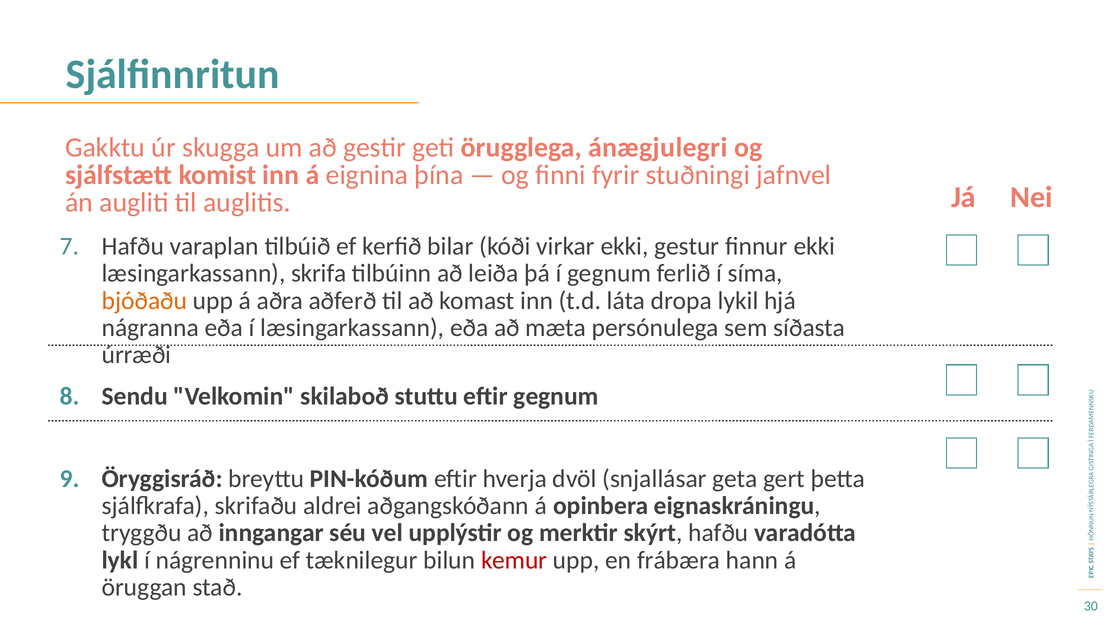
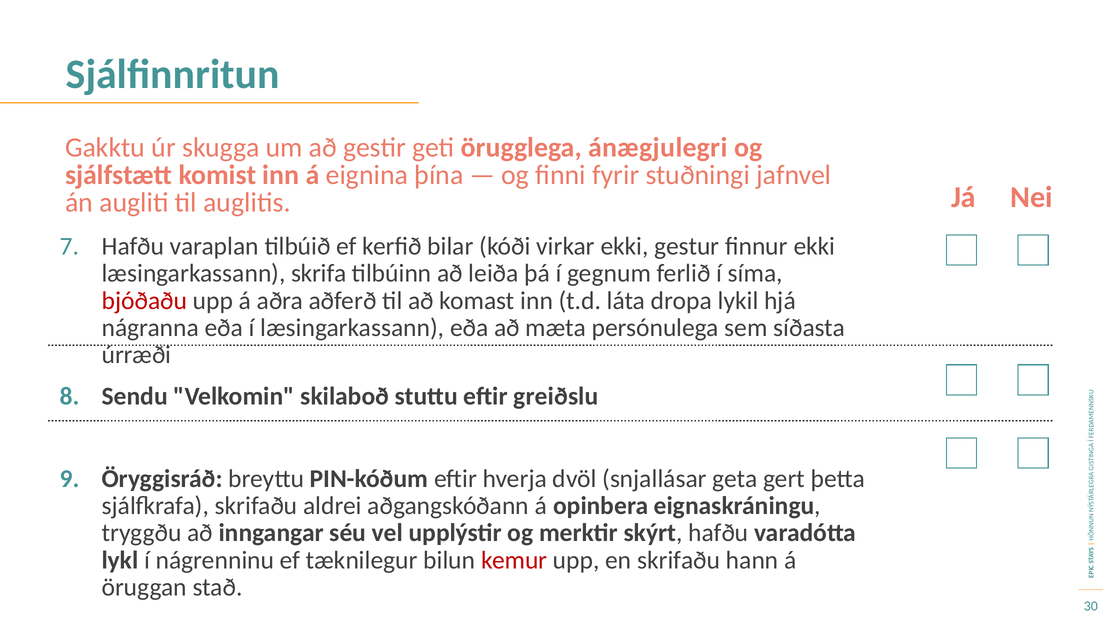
bjóðaðu colour: orange -> red (144, 300)
eftir gegnum: gegnum -> greiðslu (556, 396)
en frábæra: frábæra -> skrifaðu (679, 560)
